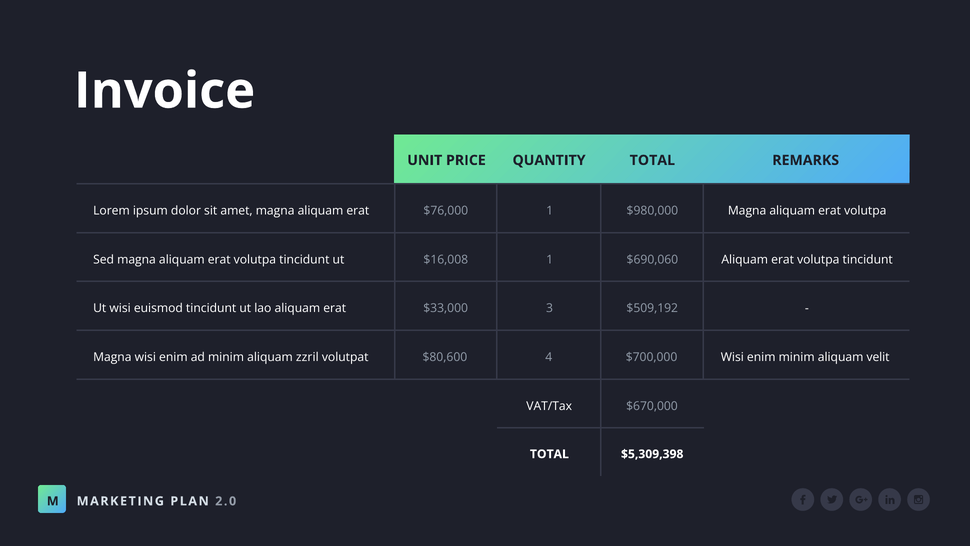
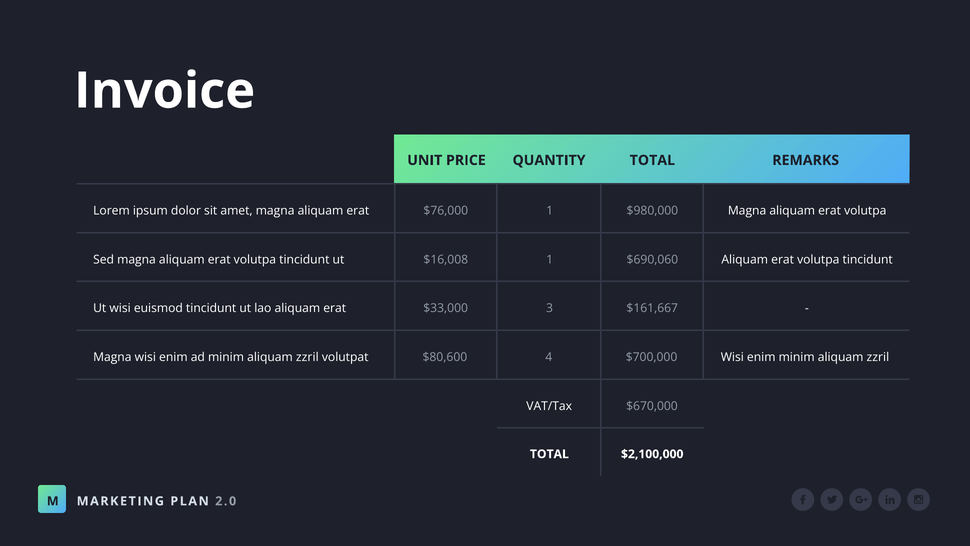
$509,192: $509,192 -> $161,667 (652, 308)
enim minim aliquam velit: velit -> zzril (878, 357)
$5,309,398: $5,309,398 -> $2,100,000 (652, 454)
